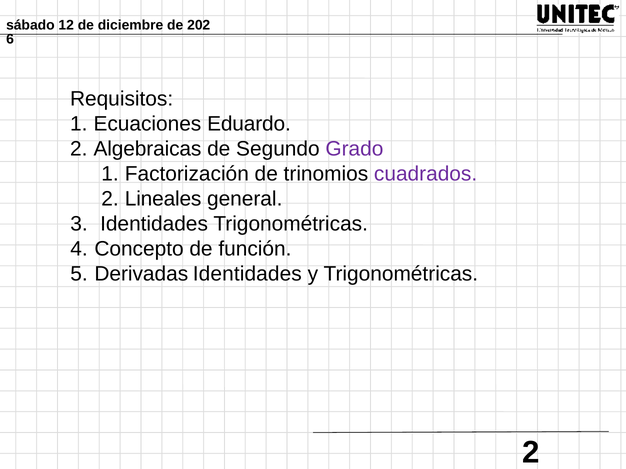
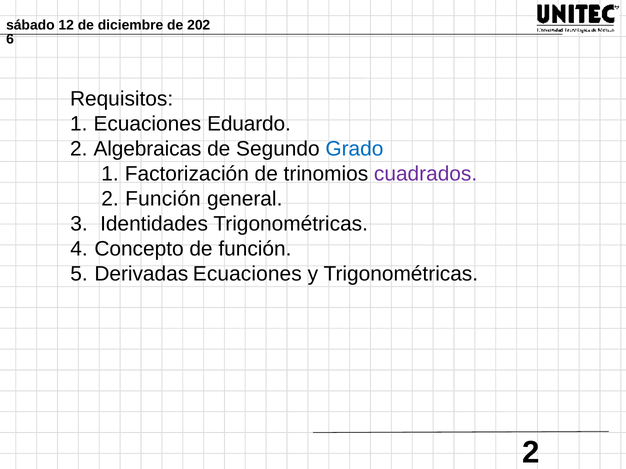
Grado colour: purple -> blue (354, 149)
2 Lineales: Lineales -> Función (163, 199)
Derivadas Identidades: Identidades -> Ecuaciones (247, 274)
